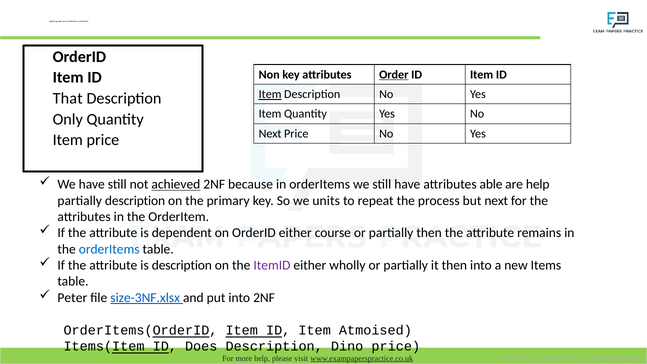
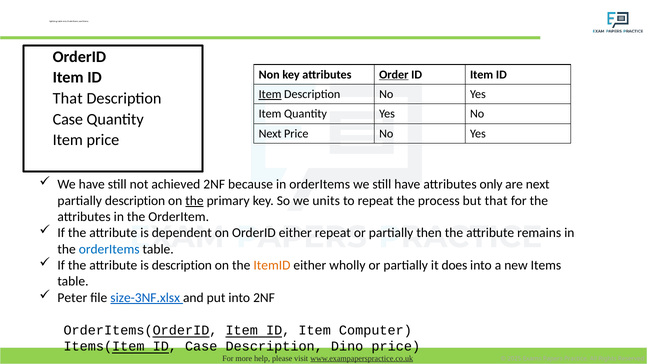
Only: Only -> Case (68, 119)
achieved underline: present -> none (176, 184)
able: able -> only (491, 184)
are help: help -> next (538, 184)
the underline: none -> present (194, 201)
but next: next -> that (496, 201)
either course: course -> repeat (333, 233)
ItemID colour: purple -> orange (272, 265)
it then: then -> does (454, 265)
Atmoised: Atmoised -> Computer (375, 330)
ID Does: Does -> Case (201, 346)
